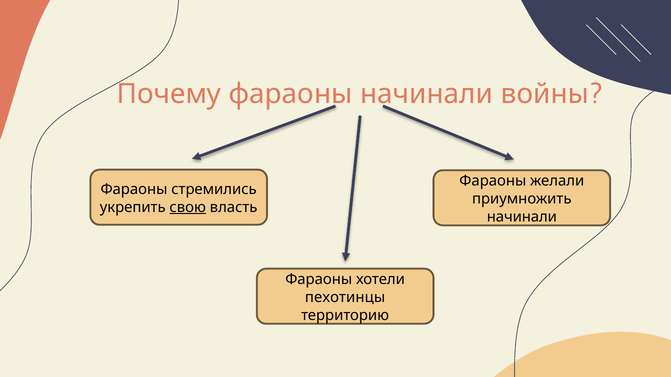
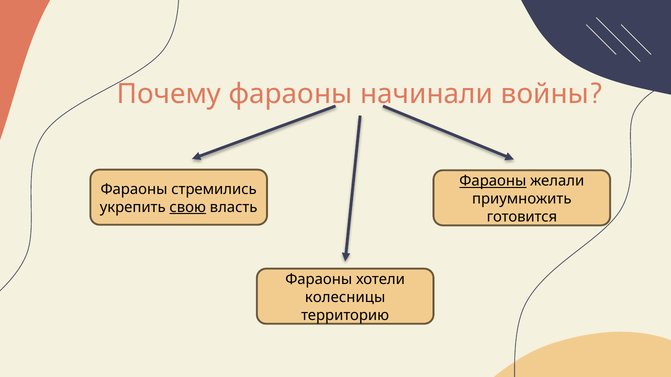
Фараоны underline: none -> present (493, 181)
начинали: начинали -> готовится (522, 217)
пехотинцы: пехотинцы -> колесницы (345, 298)
